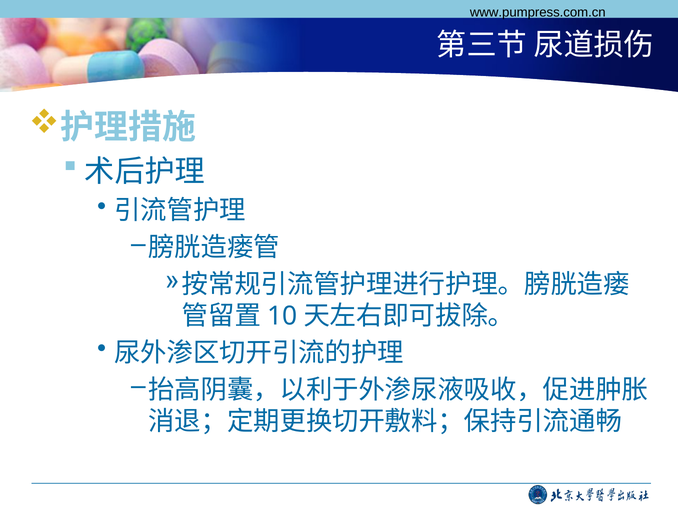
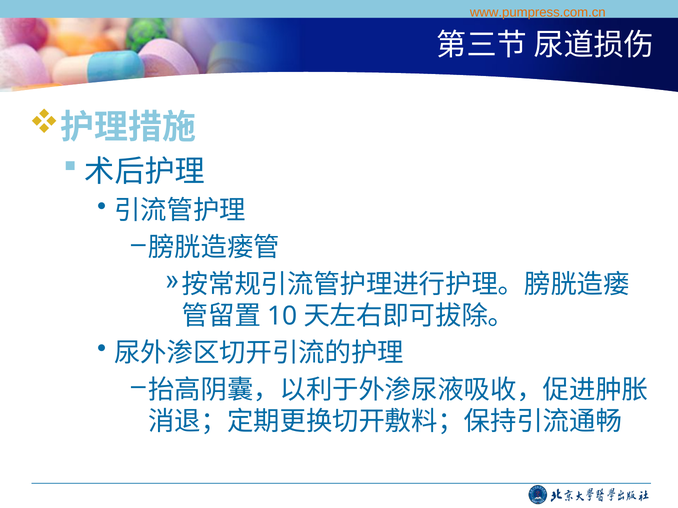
www.pumpress.com.cn colour: black -> orange (538, 12)
